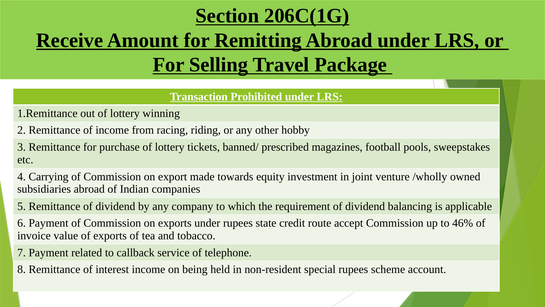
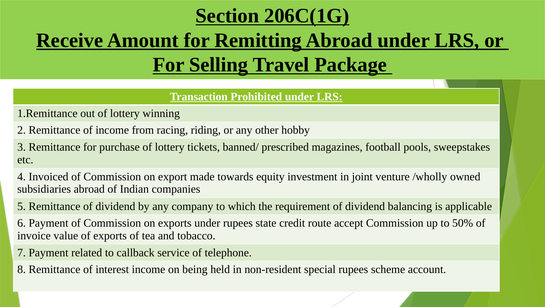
Carrying: Carrying -> Invoiced (49, 176)
46%: 46% -> 50% (463, 223)
